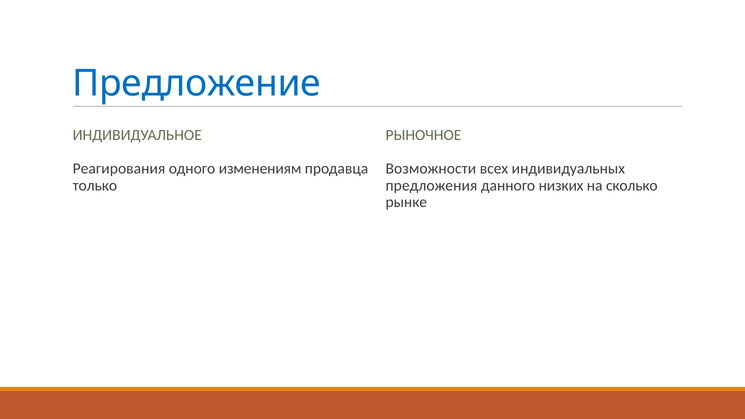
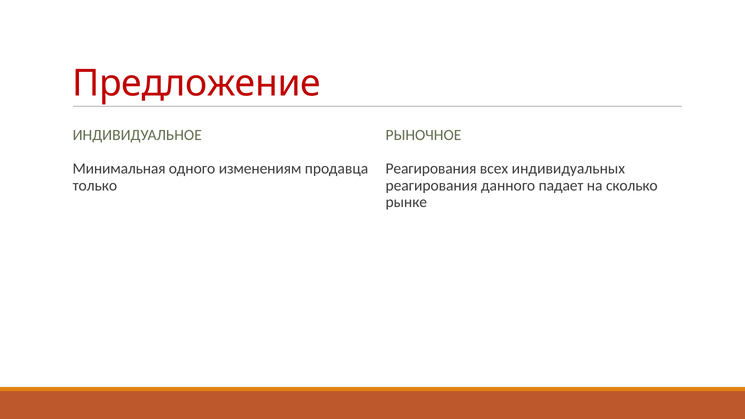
Предложение colour: blue -> red (197, 83)
Реагирования: Реагирования -> Минимальная (119, 169)
Возможности: Возможности -> Реагирования (431, 169)
предложения: предложения -> реагирования (431, 186)
низких: низких -> падает (561, 186)
